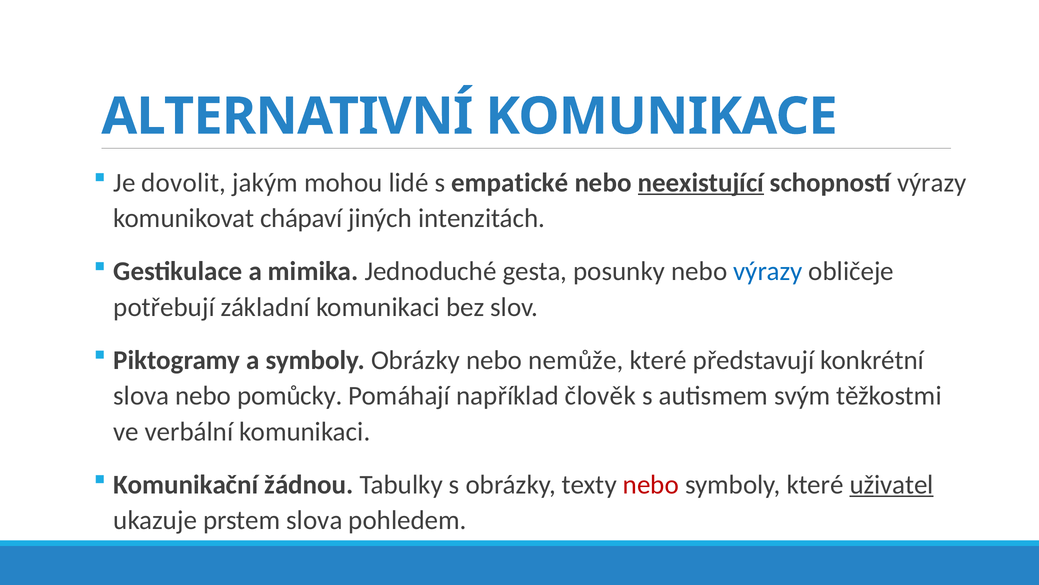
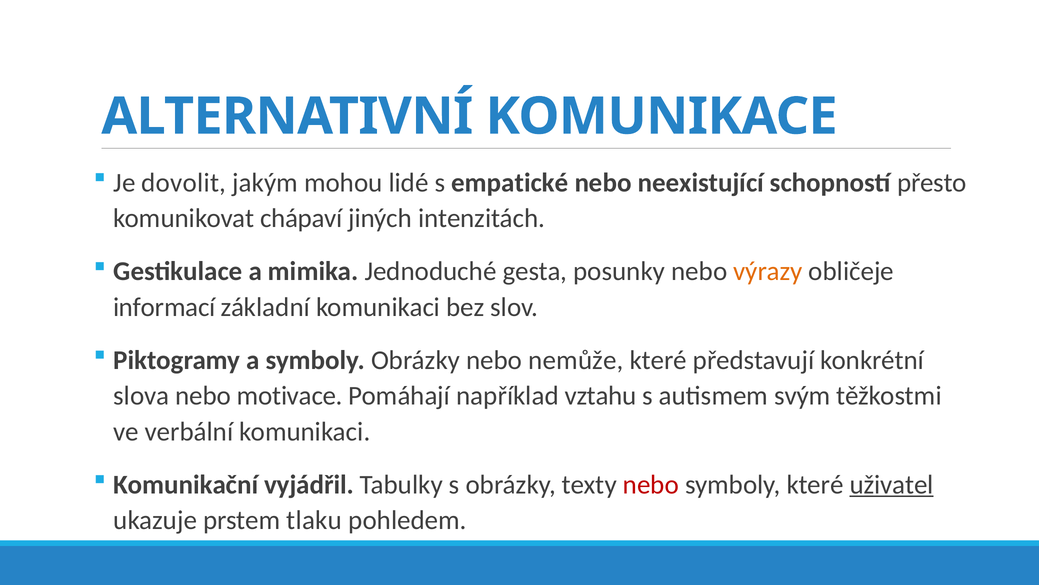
neexistující underline: present -> none (701, 183)
schopností výrazy: výrazy -> přesto (932, 183)
výrazy colour: blue -> orange (768, 271)
potřebují: potřebují -> informací (164, 307)
pomůcky: pomůcky -> motivace (290, 396)
člověk: člověk -> vztahu (601, 396)
žádnou: žádnou -> vyjádřil (309, 484)
prstem slova: slova -> tlaku (314, 520)
